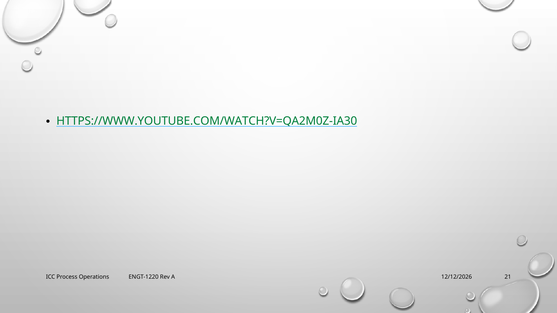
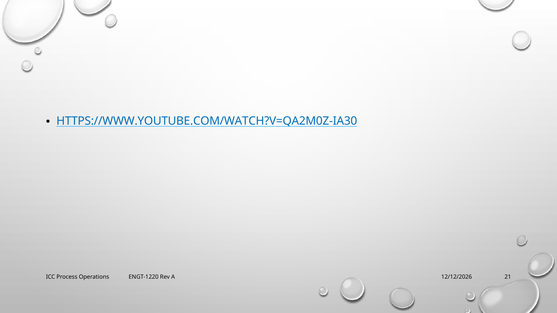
HTTPS://WWW.YOUTUBE.COM/WATCH?V=QA2M0Z-IA30 colour: green -> blue (207, 121)
